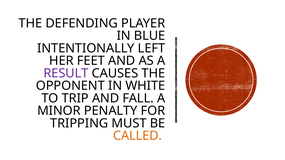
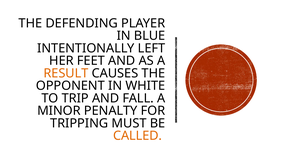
RESULT colour: purple -> orange (66, 73)
